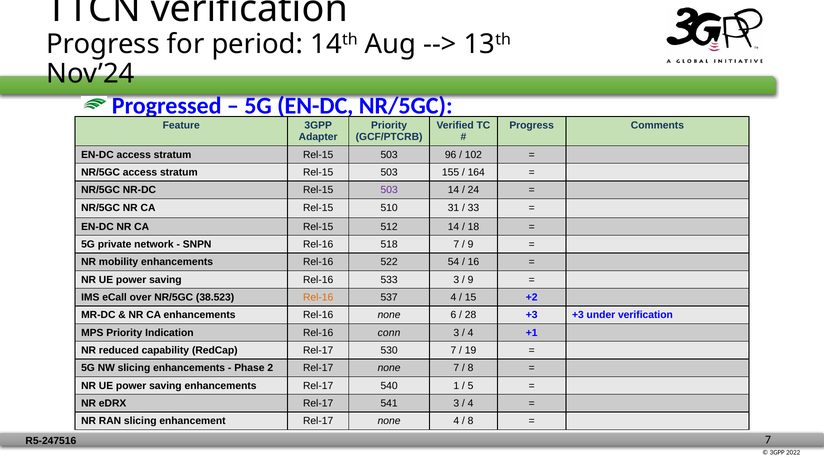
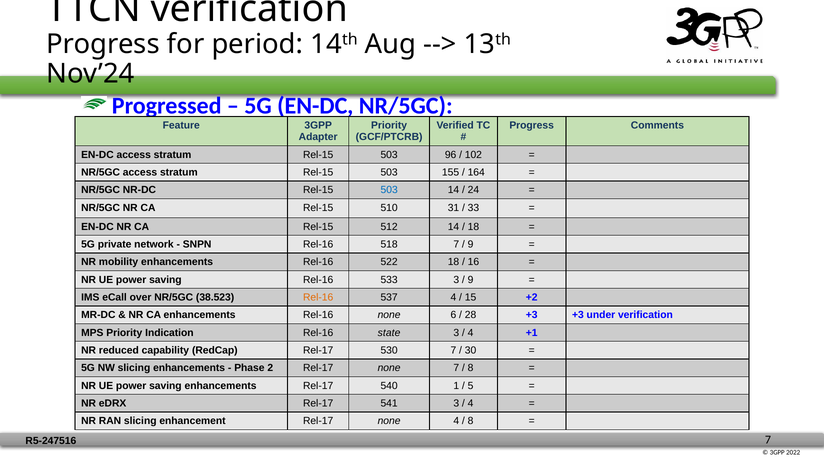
503 colour: purple -> blue (389, 190)
522 54: 54 -> 18 (453, 262)
conn: conn -> state (389, 333)
19: 19 -> 30 (471, 351)
